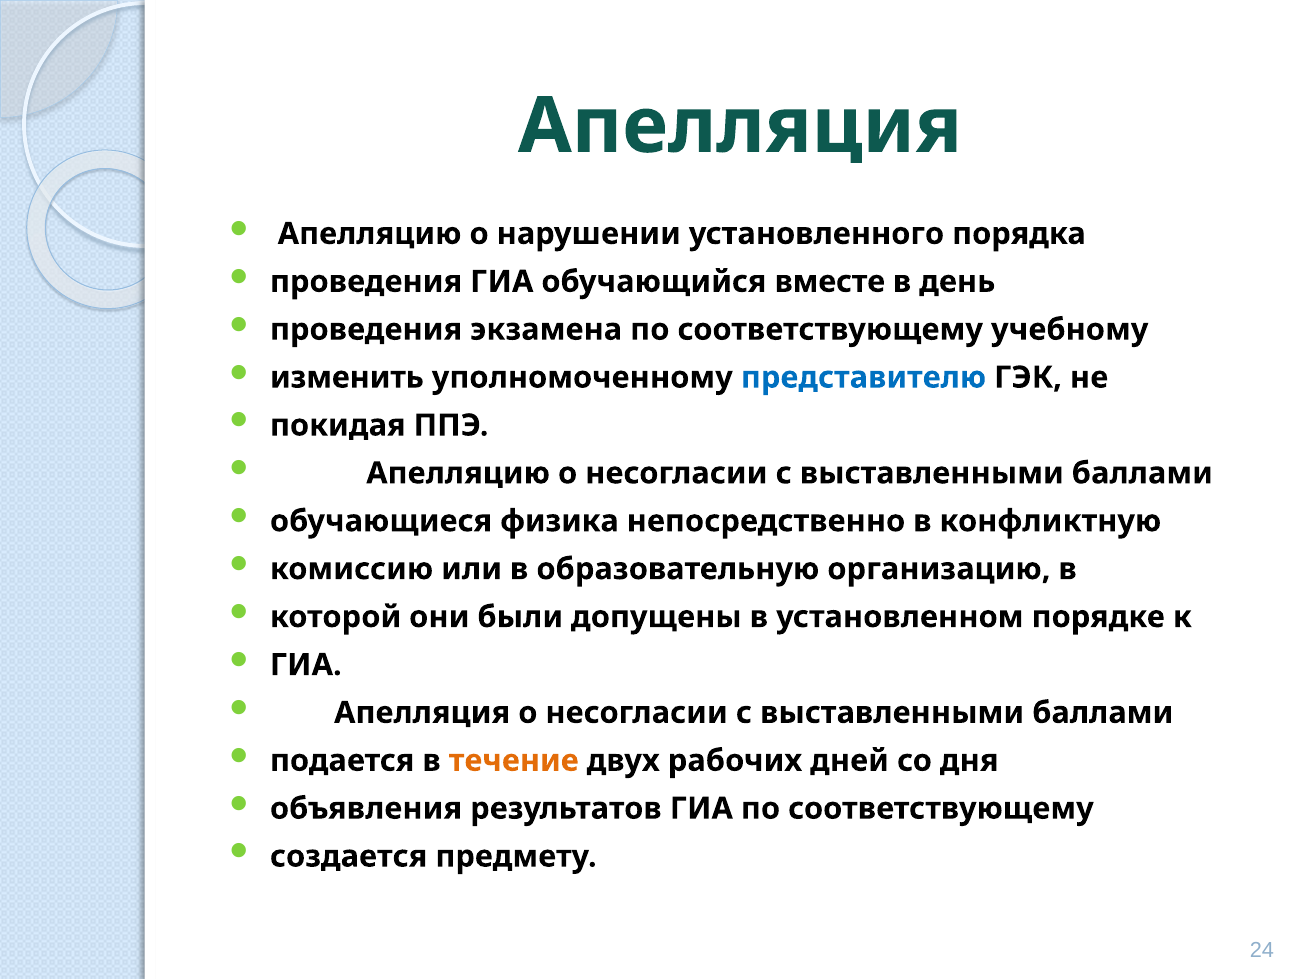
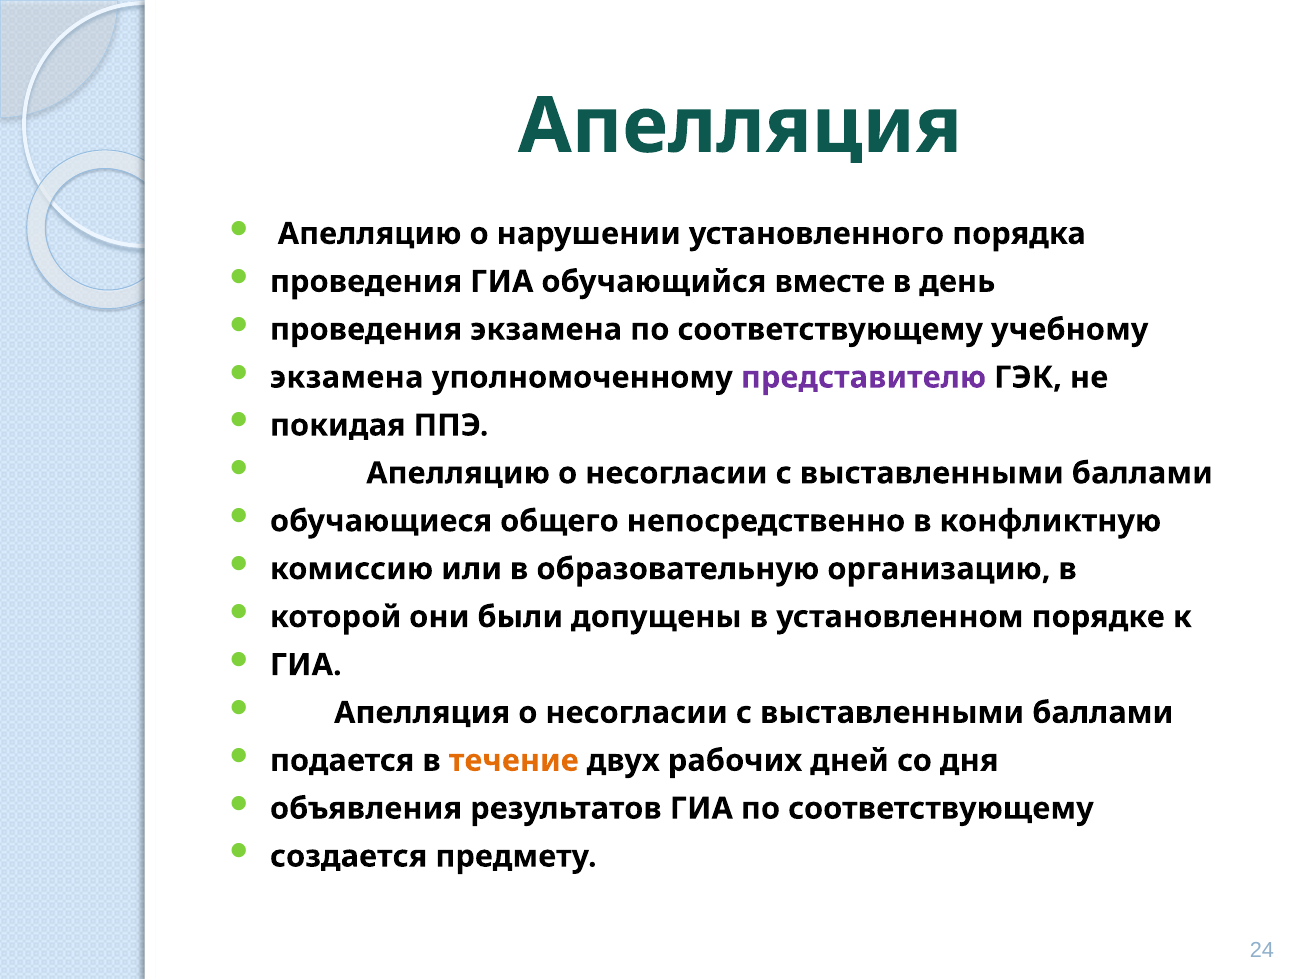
изменить: изменить -> экзамена (347, 377)
представителю colour: blue -> purple (863, 377)
физика: физика -> общего (559, 521)
